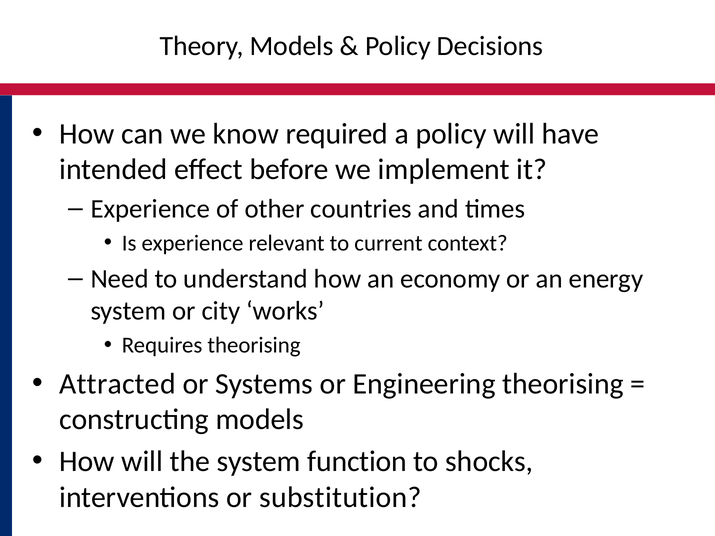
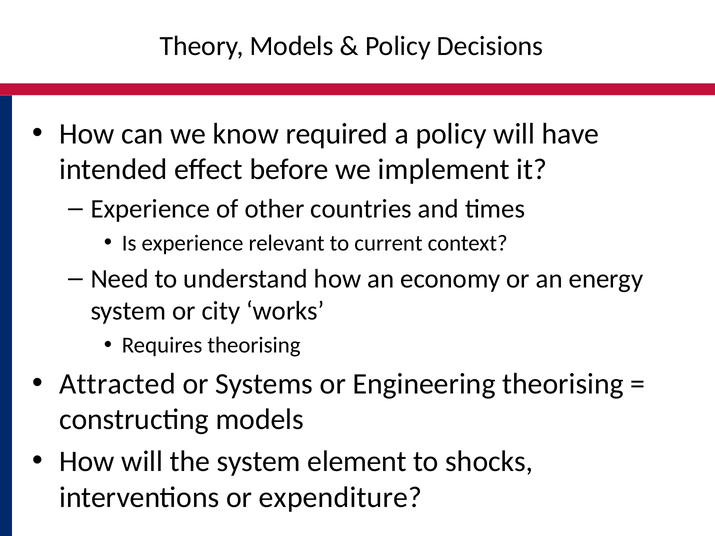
function: function -> element (357, 462)
substitution: substitution -> expenditure (340, 498)
